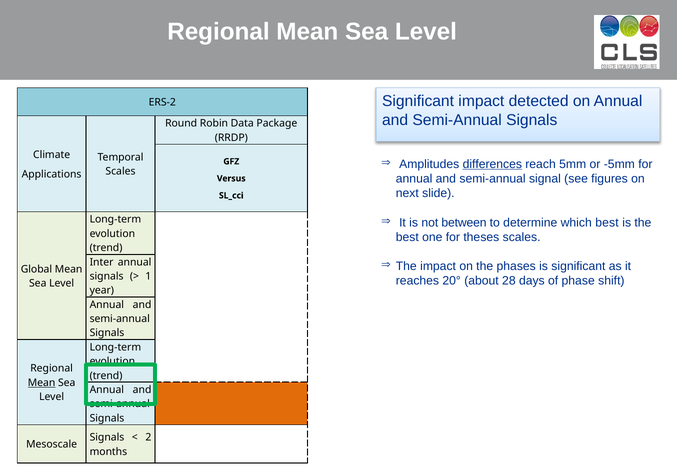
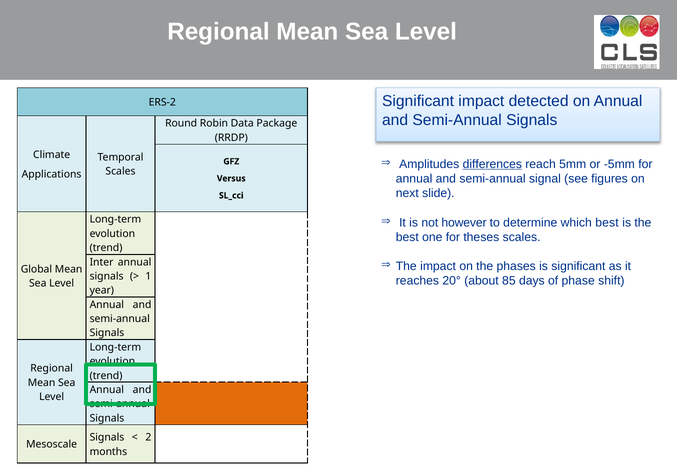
between: between -> however (464, 222)
28: 28 -> 85 (509, 281)
Mean underline: present -> none (42, 382)
